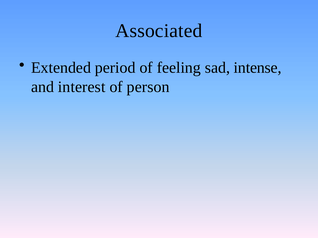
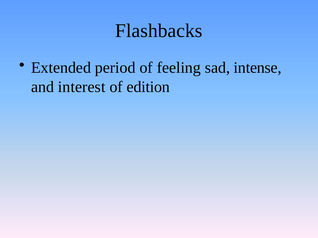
Associated: Associated -> Flashbacks (159, 31)
person: person -> edition (148, 87)
